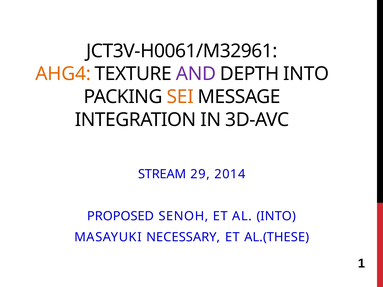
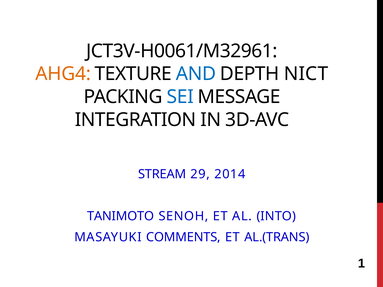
AND colour: purple -> blue (196, 74)
DEPTH INTO: INTO -> NICT (306, 74)
SEI colour: orange -> blue (180, 97)
PROPOSED: PROPOSED -> TANIMOTO (121, 216)
NECESSARY: NECESSARY -> COMMENTS (183, 237)
AL.(THESE: AL.(THESE -> AL.(TRANS (277, 237)
